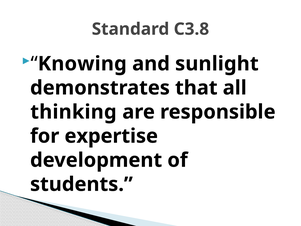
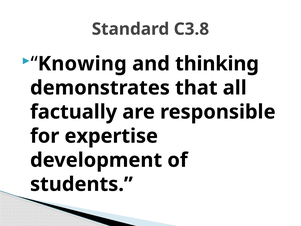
sunlight: sunlight -> thinking (217, 64)
thinking: thinking -> factually (74, 112)
